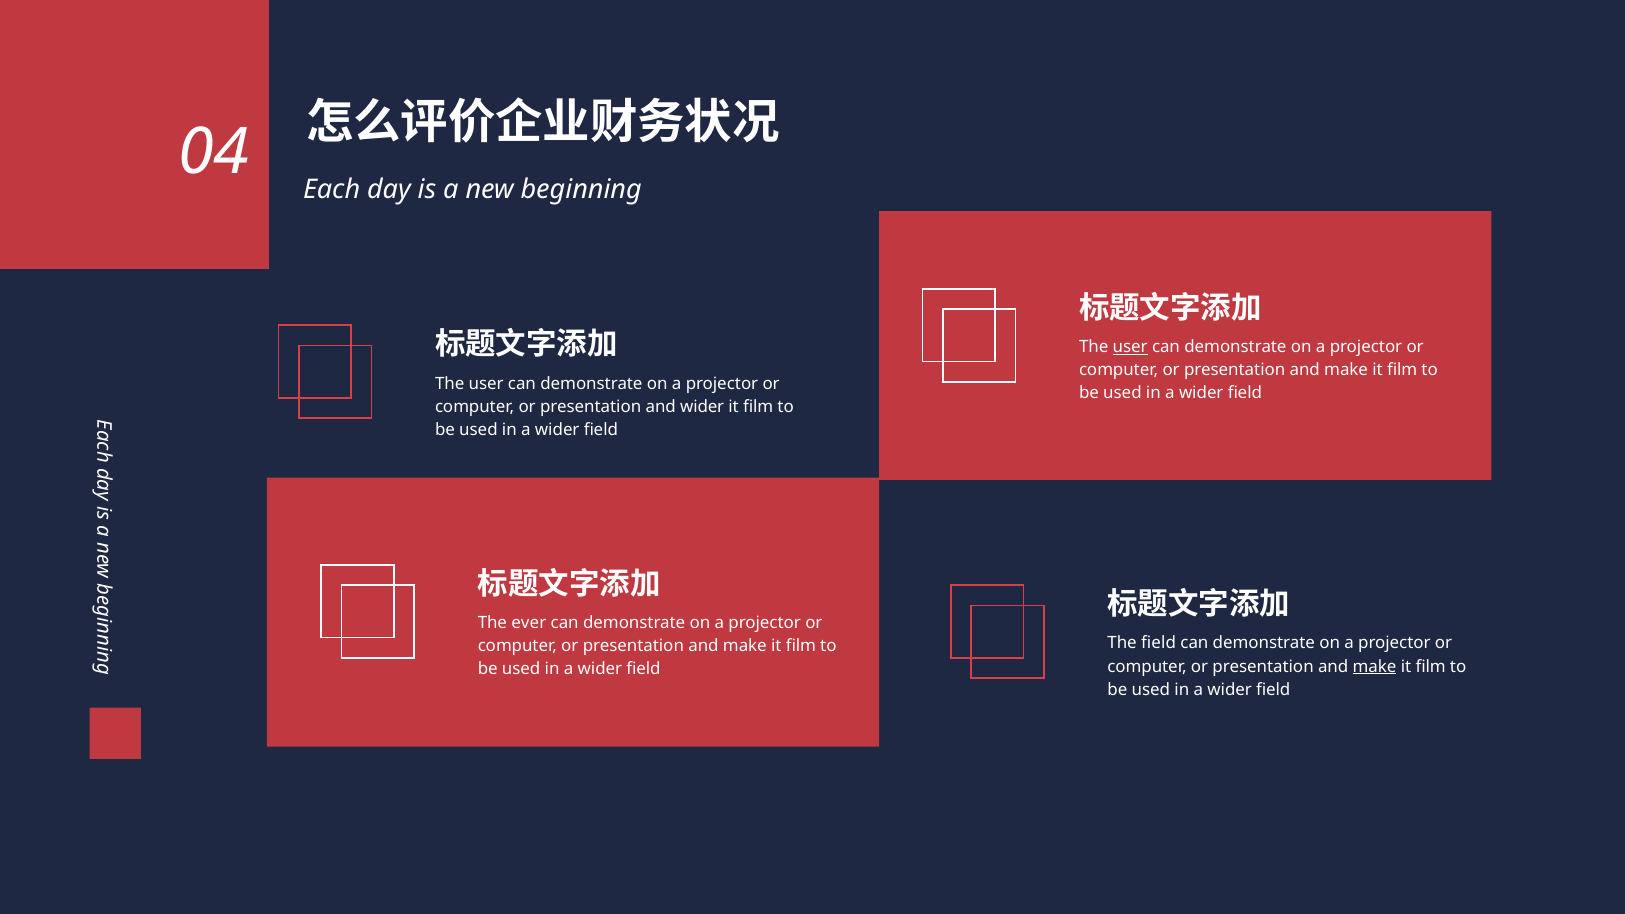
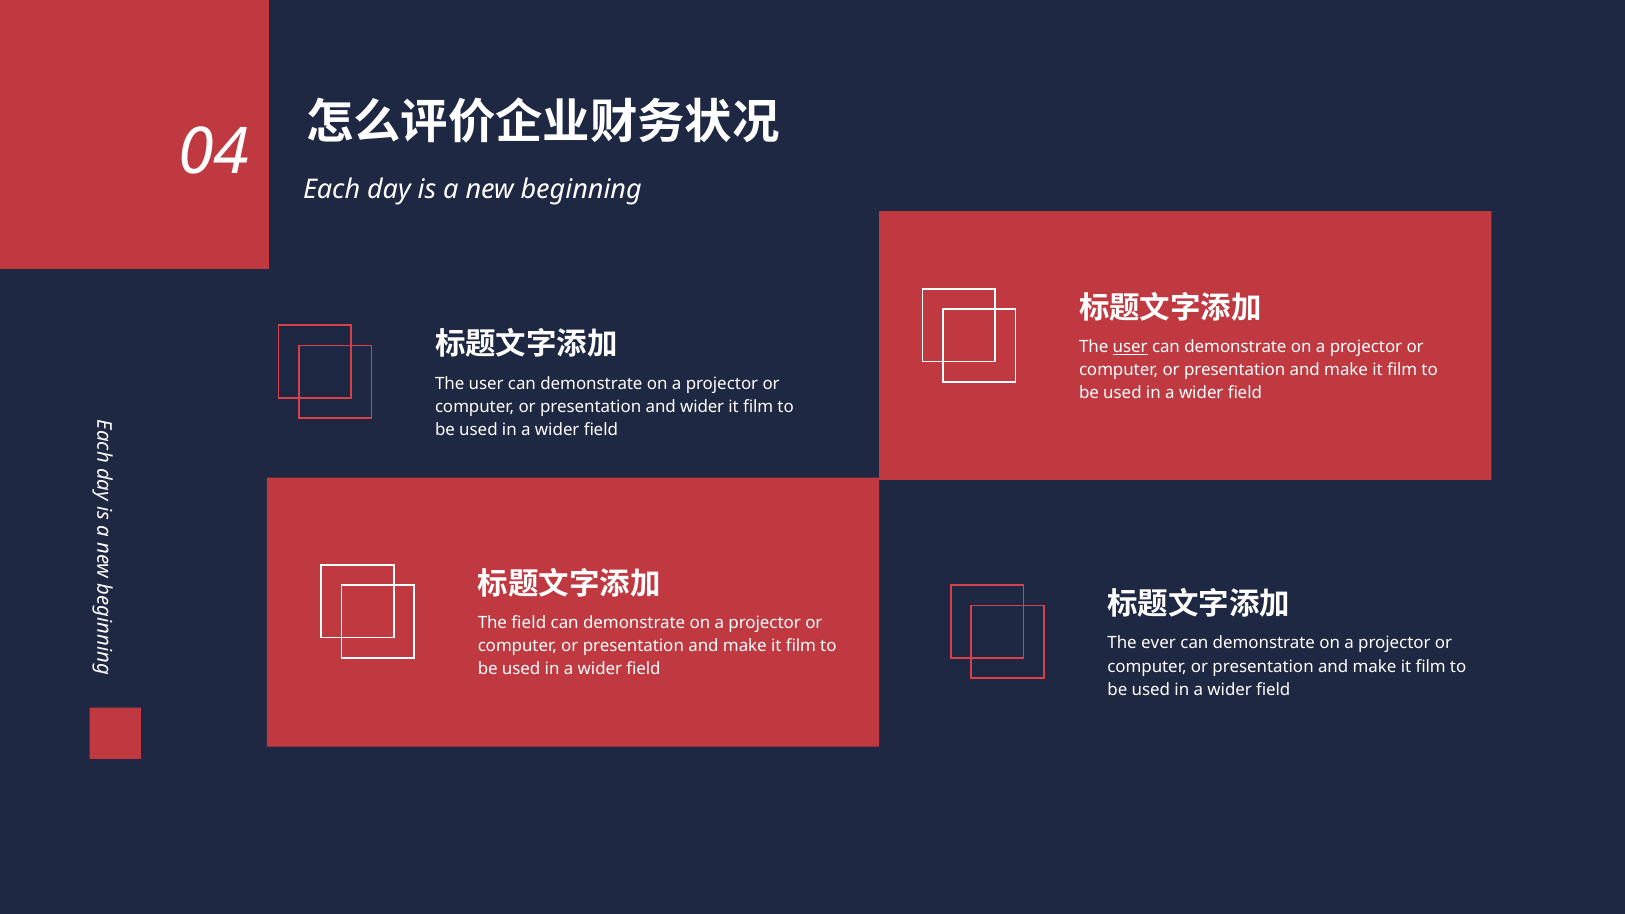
The ever: ever -> field (529, 623)
The field: field -> ever (1158, 643)
make underline: present -> none (1375, 667)
